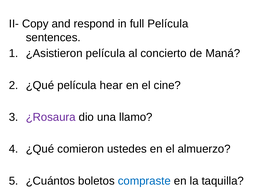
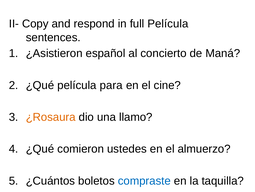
¿Asistieron película: película -> español (106, 53)
hear: hear -> para (111, 85)
¿Rosaura colour: purple -> orange (51, 117)
